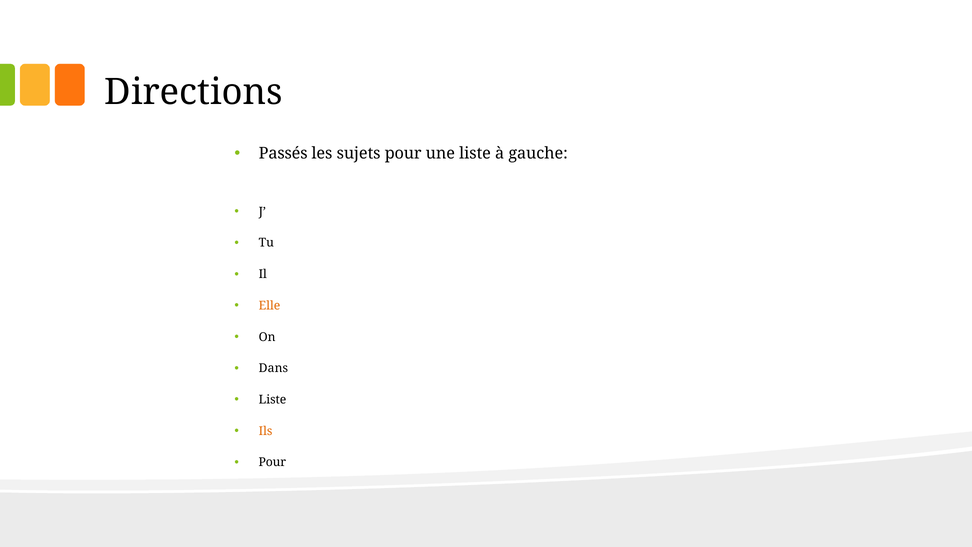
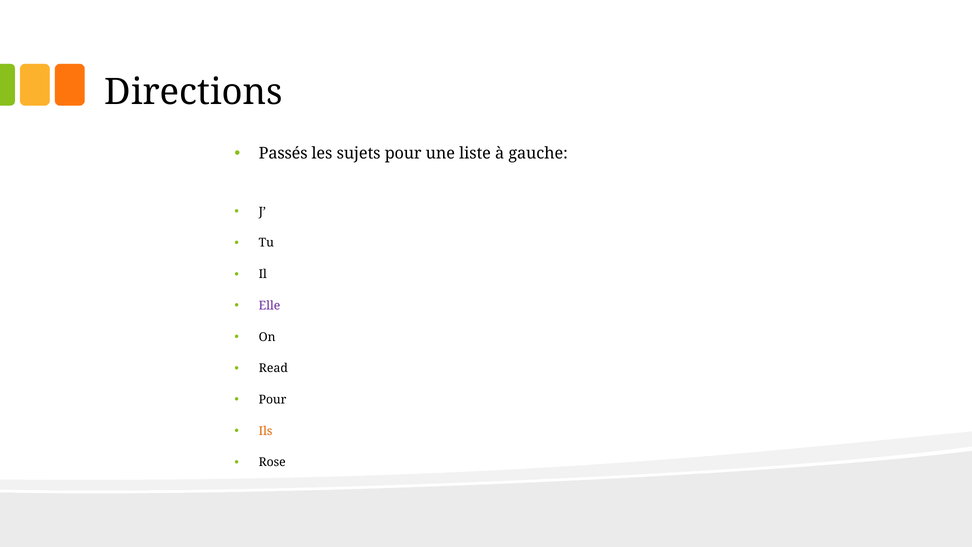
Elle colour: orange -> purple (270, 306)
Dans: Dans -> Read (273, 368)
Liste: Liste -> Pour (273, 400)
Pour: Pour -> Rose (272, 462)
